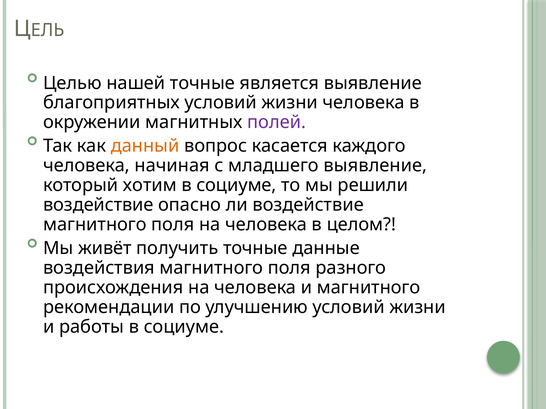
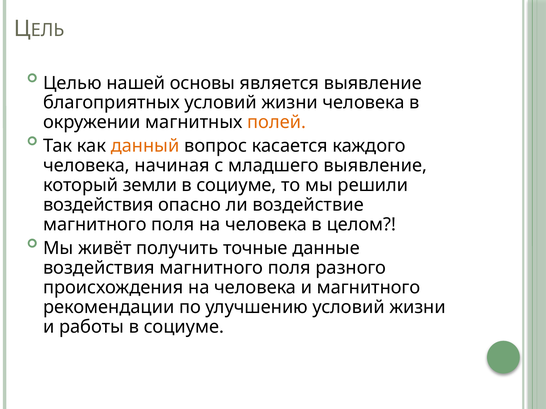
нашей точные: точные -> основы (203, 83)
полей colour: purple -> orange (277, 122)
хотим: хотим -> земли (150, 185)
воздействие: воздействие -> воздействия (98, 205)
